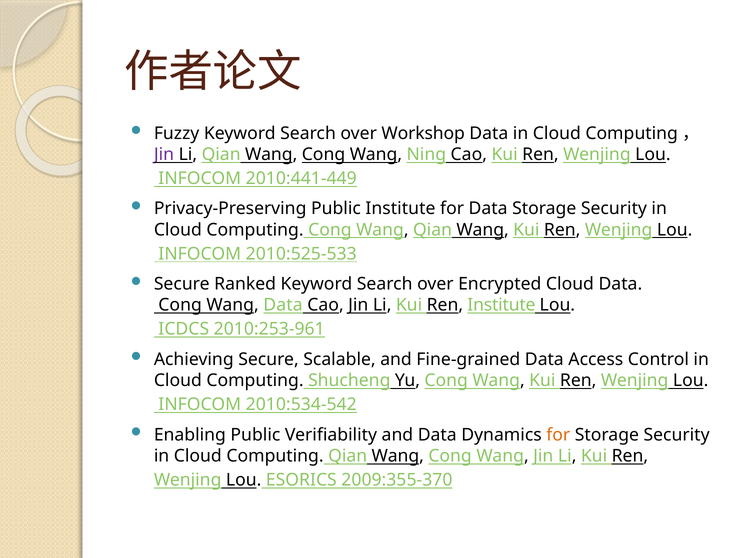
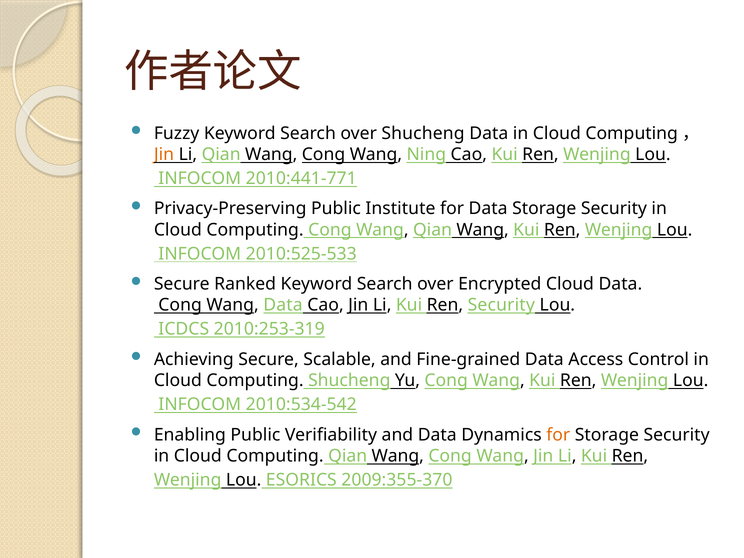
over Workshop: Workshop -> Shucheng (423, 133)
Jin colour: purple -> orange (164, 154)
2010:441-449: 2010:441-449 -> 2010:441-771 (301, 178)
Ren Institute: Institute -> Security (501, 305)
2010:253-961: 2010:253-961 -> 2010:253-319 (269, 329)
